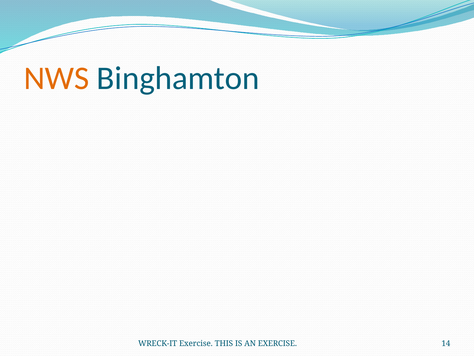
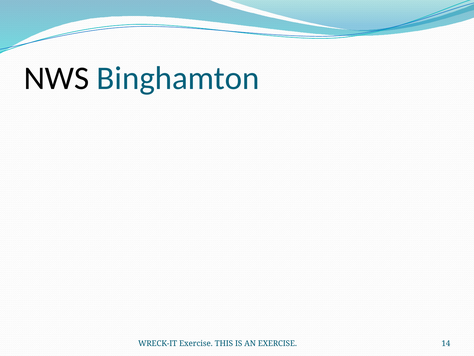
NWS colour: orange -> black (56, 78)
